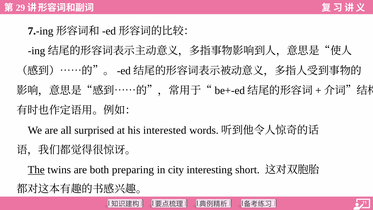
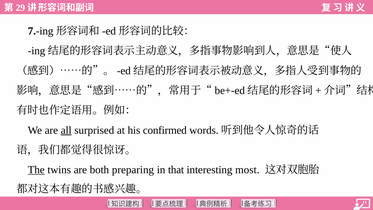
all underline: none -> present (66, 130)
interested: interested -> confirmed (165, 130)
city: city -> that (176, 170)
short: short -> most (247, 170)
